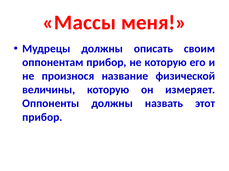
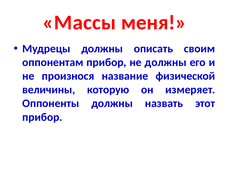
не которую: которую -> должны (166, 63)
